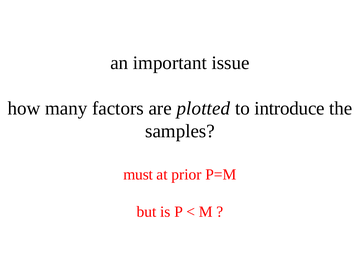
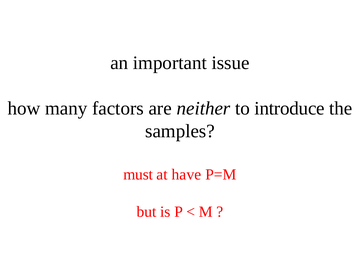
plotted: plotted -> neither (203, 108)
prior: prior -> have (186, 174)
